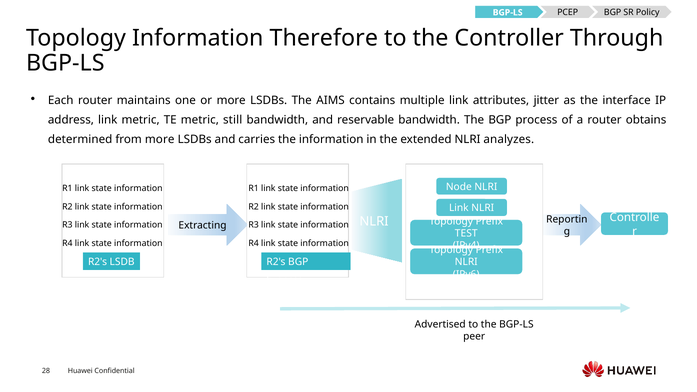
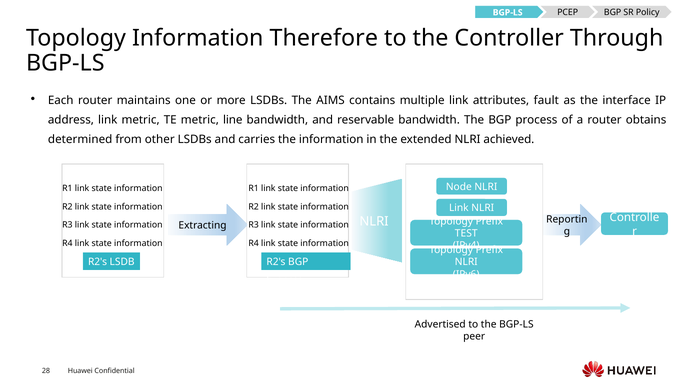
jitter: jitter -> fault (546, 100)
still: still -> line (233, 120)
from more: more -> other (160, 139)
analyzes: analyzes -> achieved (509, 139)
